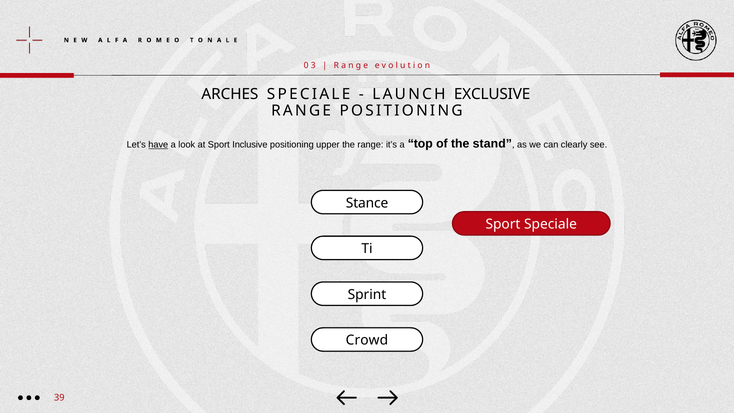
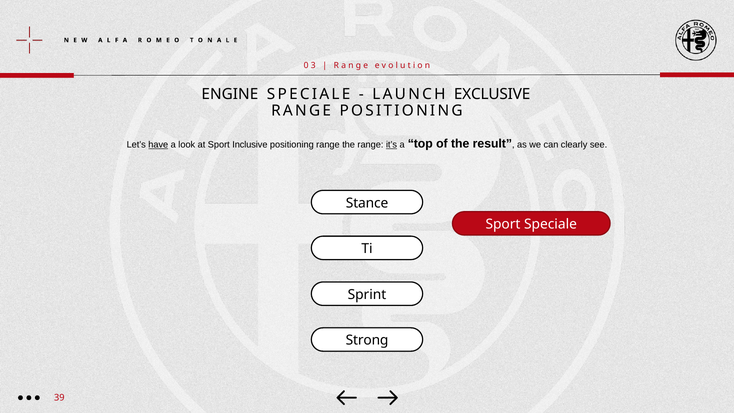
ARCHES: ARCHES -> ENGINE (230, 94)
positioning upper: upper -> range (328, 145)
it’s underline: none -> present (392, 145)
stand: stand -> result (492, 144)
Crowd: Crowd -> Strong (367, 340)
